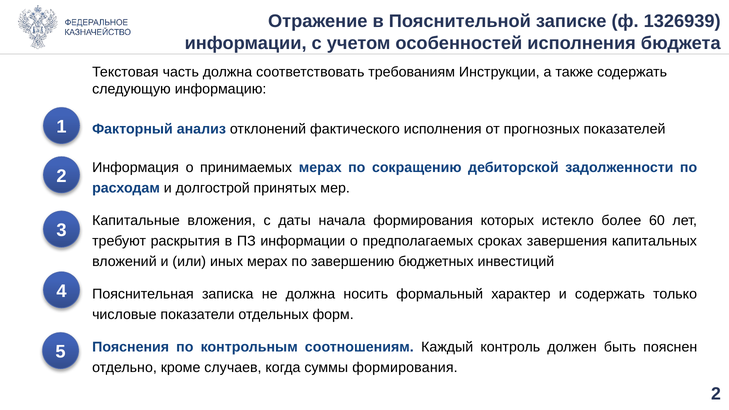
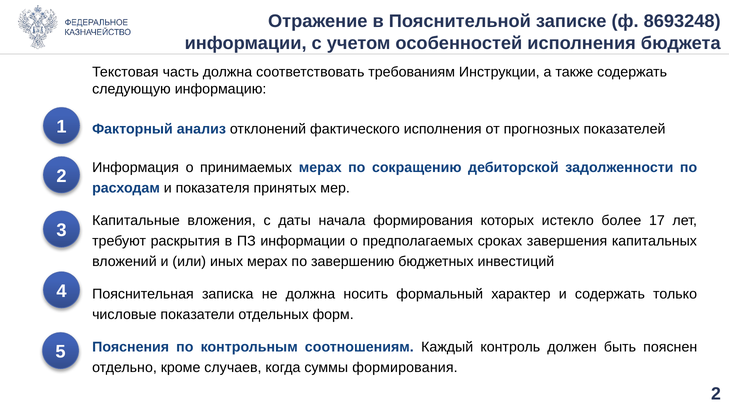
1326939: 1326939 -> 8693248 (682, 21)
долгострой: долгострой -> показателя (213, 188)
60: 60 -> 17 (657, 221)
